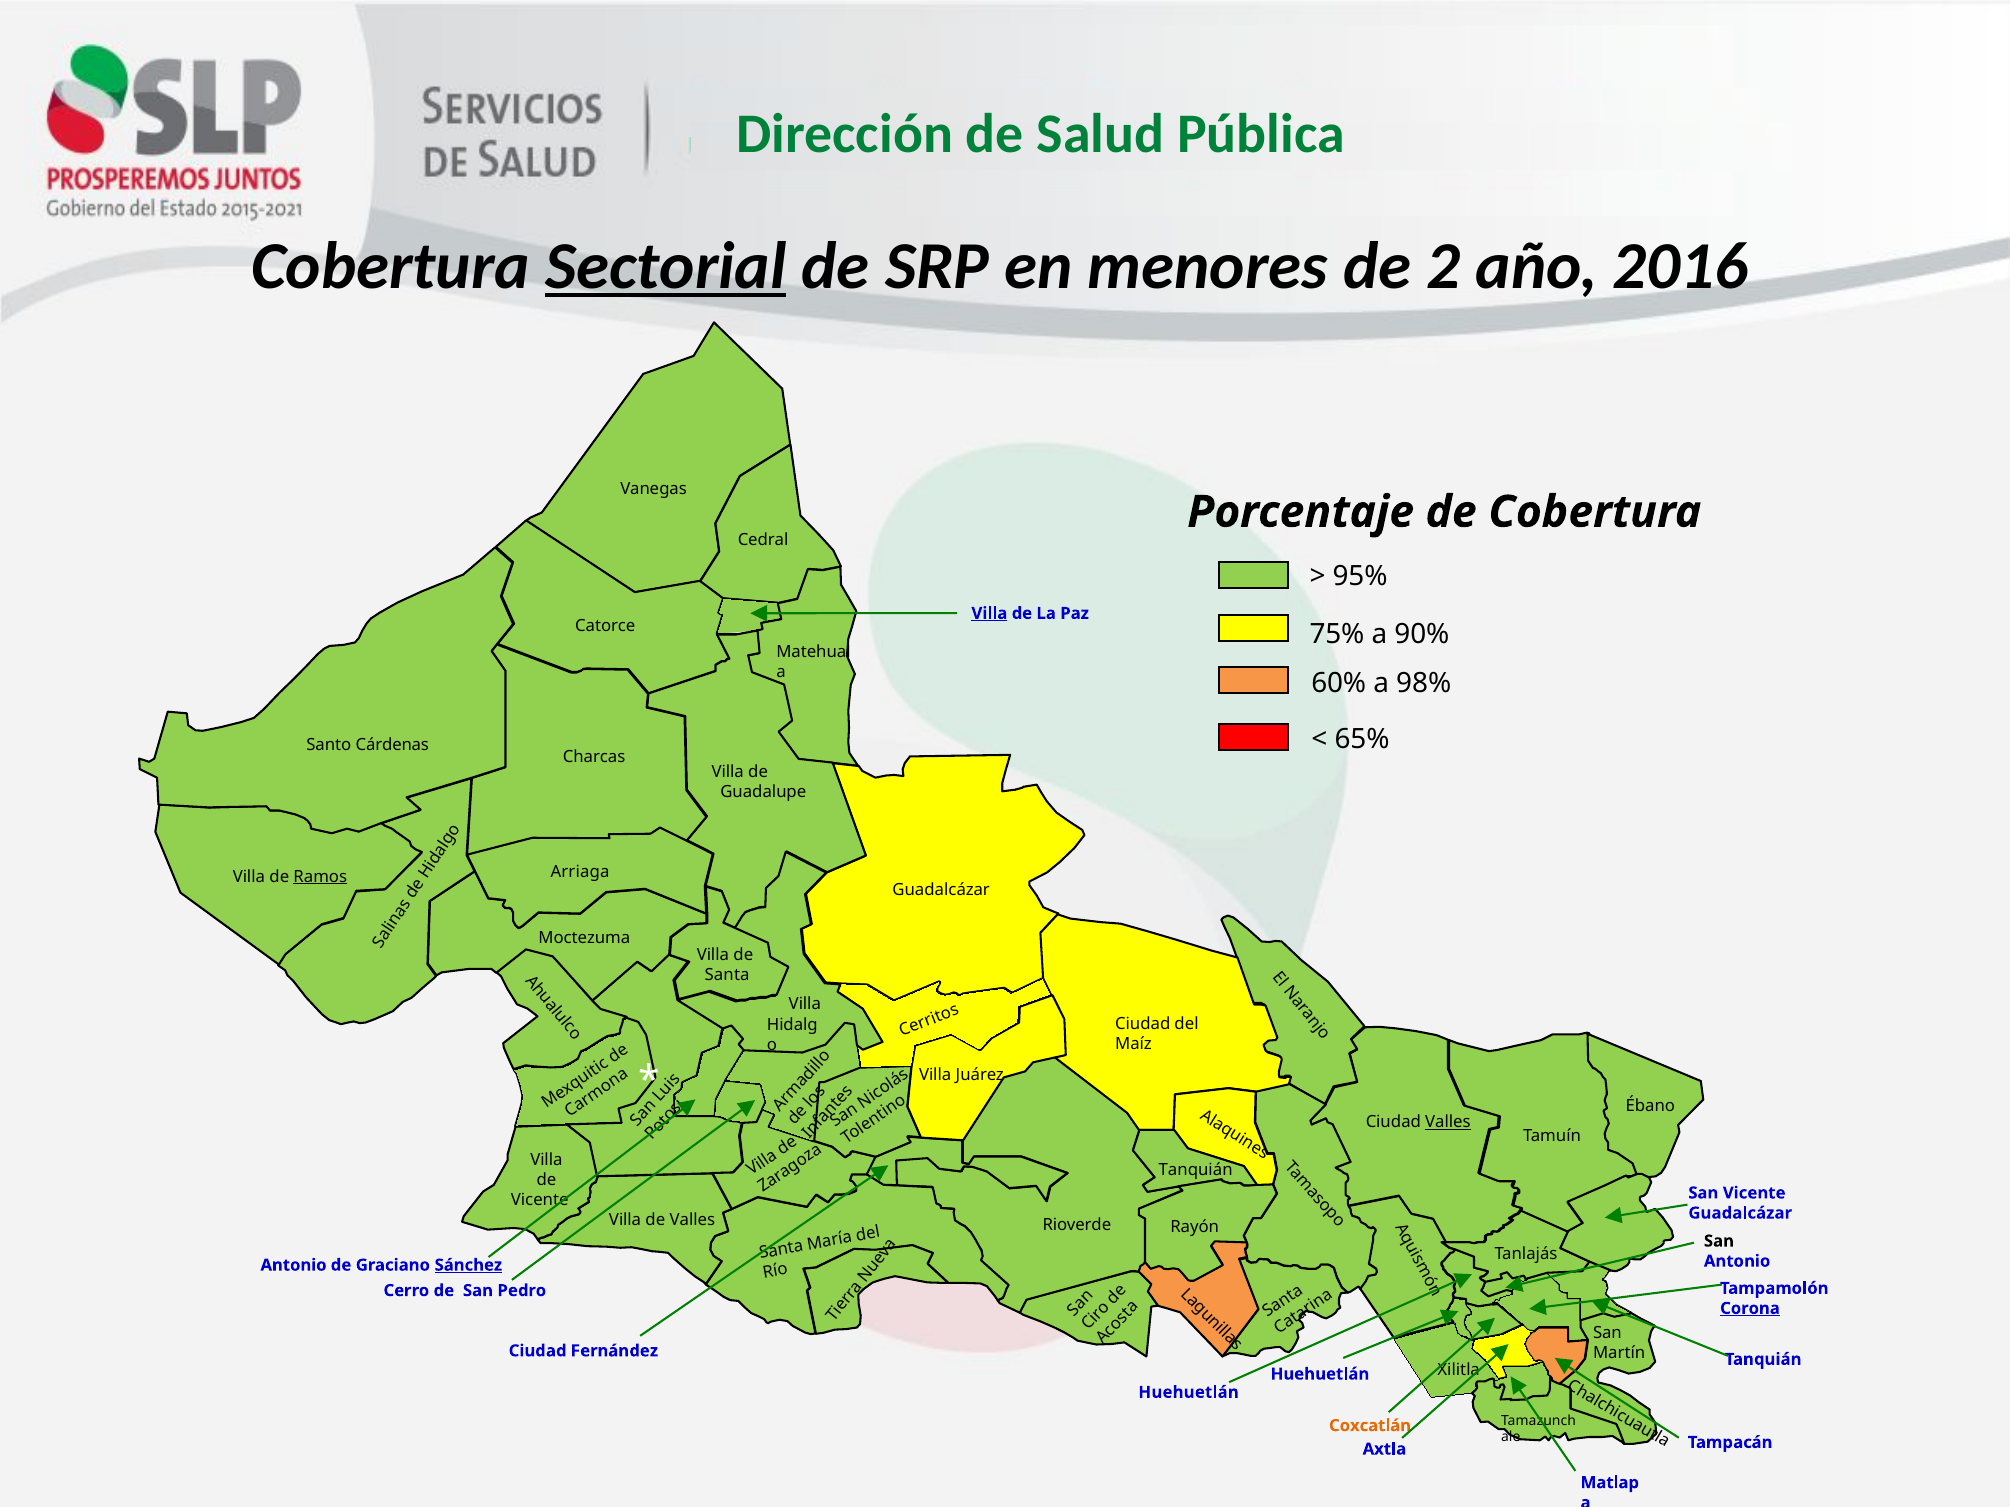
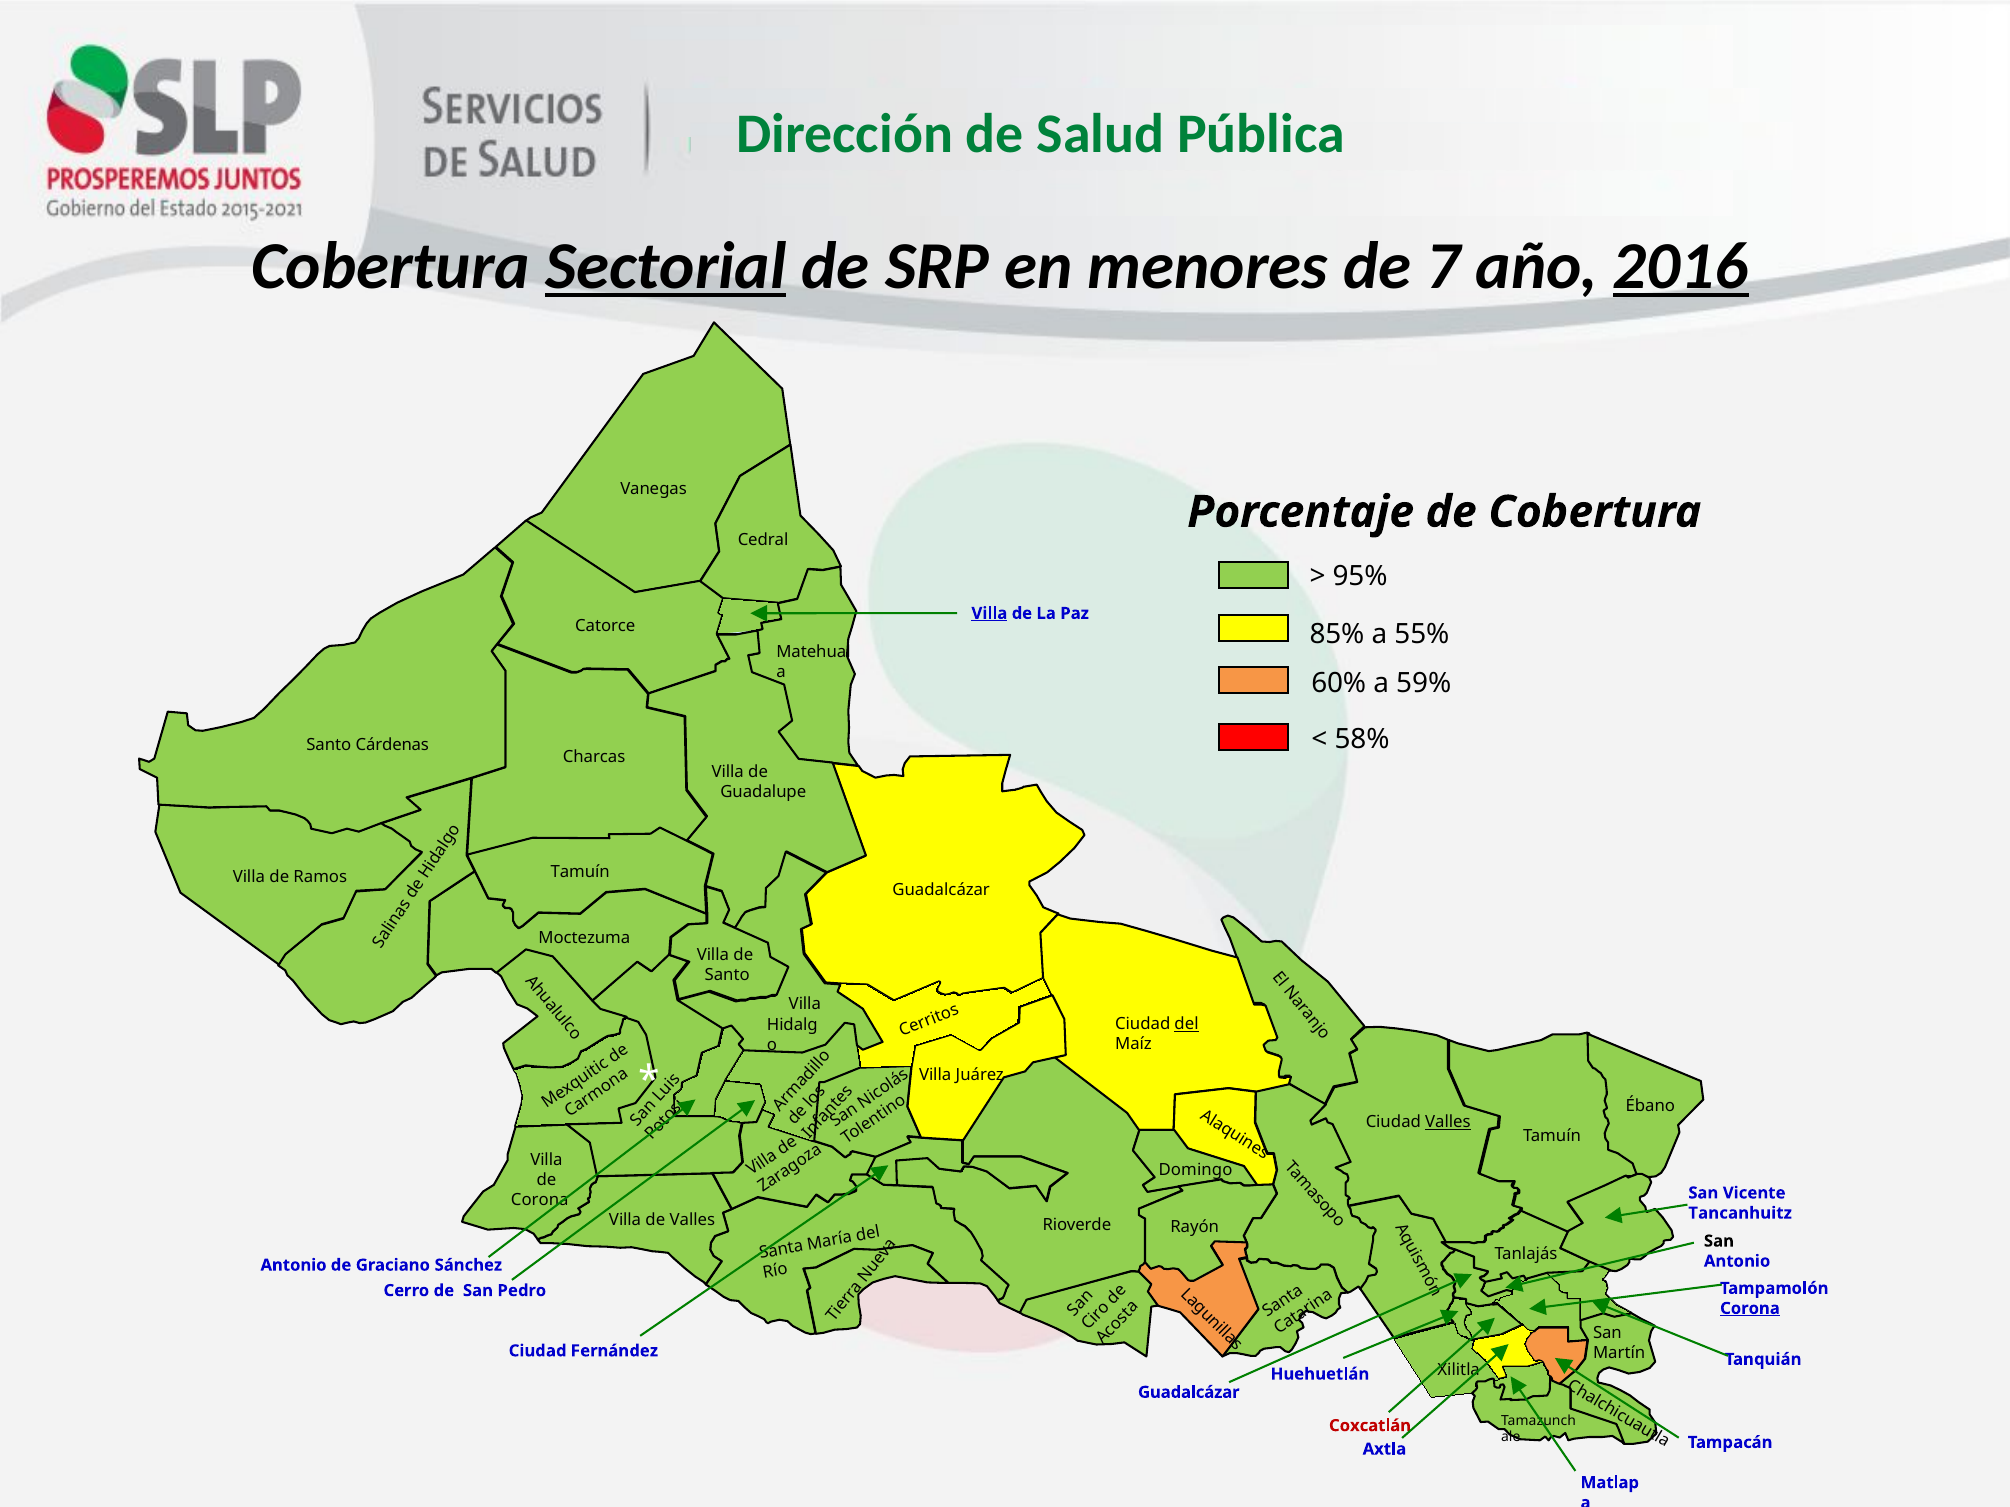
2: 2 -> 7 (1443, 267)
2016 underline: none -> present (1681, 267)
75%: 75% -> 85% (1337, 635)
90%: 90% -> 55% (1422, 635)
98%: 98% -> 59% (1424, 683)
65%: 65% -> 58% (1362, 739)
Arriaga: Arriaga -> Tamuín (580, 872)
Ramos underline: present -> none (320, 877)
Santa: Santa -> Santo (727, 976)
del underline: none -> present (1187, 1024)
Tanquián: Tanquián -> Domingo (1196, 1170)
Vicente: Vicente -> Corona (540, 1201)
Guadalcázar: Guadalcázar -> Tancanhuitz (1740, 1213)
Sánchez underline: present -> none (468, 1266)
Huehuetlán: Huehuetlán -> Guadalcázar (1189, 1393)
Coxcatlán colour: orange -> red (1370, 1426)
